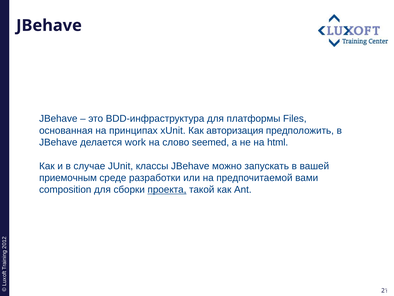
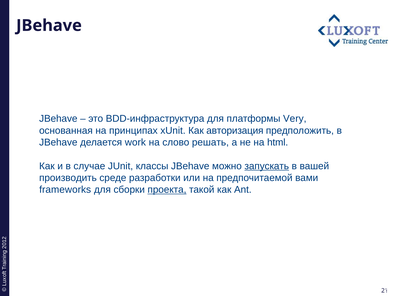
Files: Files -> Very (295, 118)
seemed: seemed -> решать (210, 142)
запускать underline: none -> present (267, 166)
приемочным: приемочным -> производить (68, 178)
composition: composition -> frameworks (65, 189)
